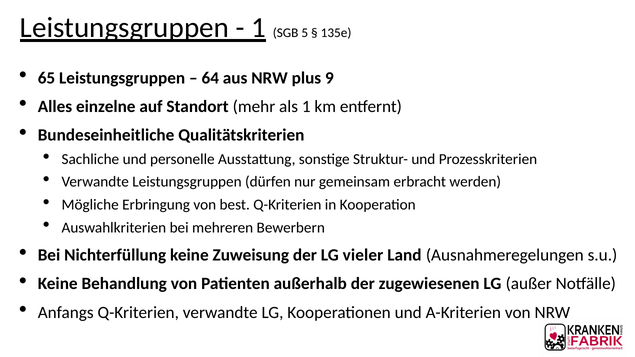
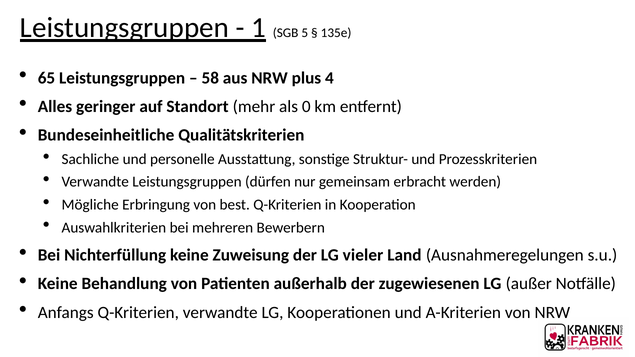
64: 64 -> 58 (210, 78)
9: 9 -> 4 (329, 78)
einzelne: einzelne -> geringer (106, 107)
als 1: 1 -> 0 (306, 107)
